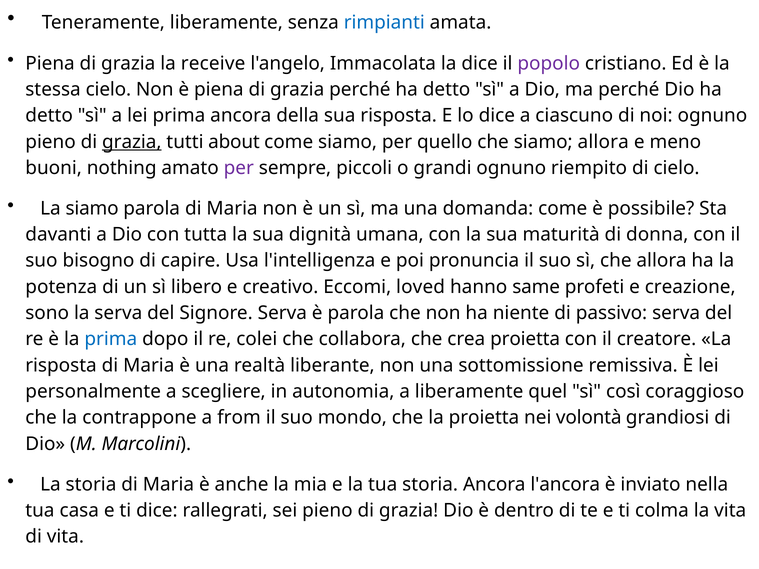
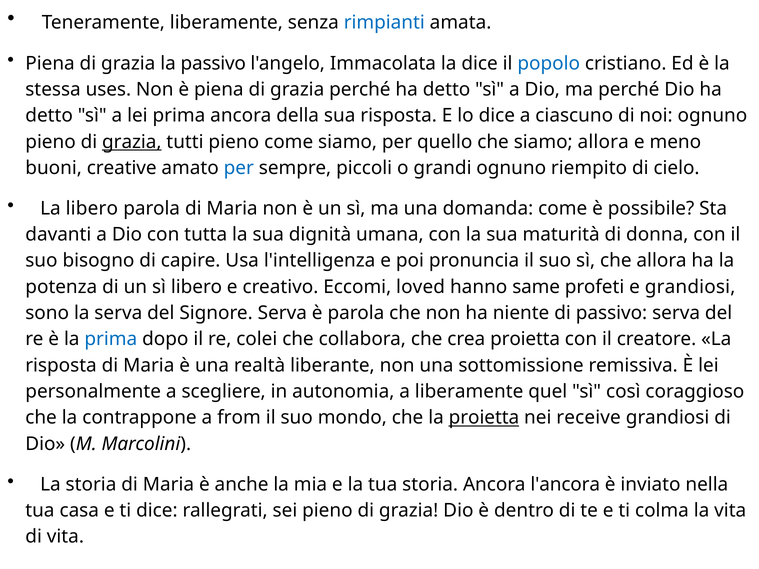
la receive: receive -> passivo (213, 63)
popolo colour: purple -> blue (549, 63)
stessa cielo: cielo -> uses (108, 89)
tutti about: about -> pieno (234, 142)
nothing: nothing -> creative (122, 168)
per colour: purple -> blue (239, 168)
La siamo: siamo -> libero (92, 208)
e creazione: creazione -> grandiosi (690, 287)
proietta underline: none -> present (484, 418)
volontà: volontà -> receive (589, 418)
